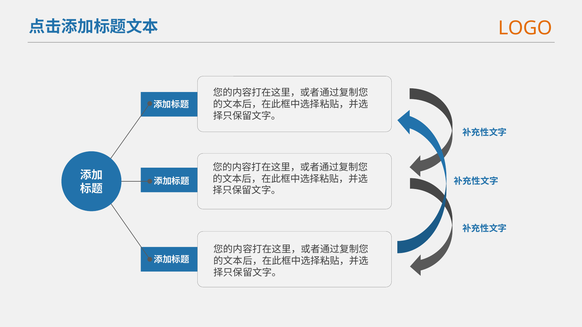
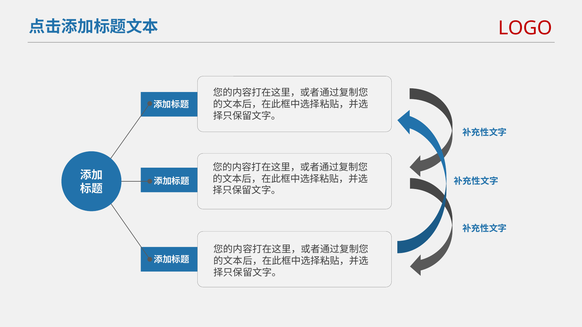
LOGO colour: orange -> red (525, 28)
